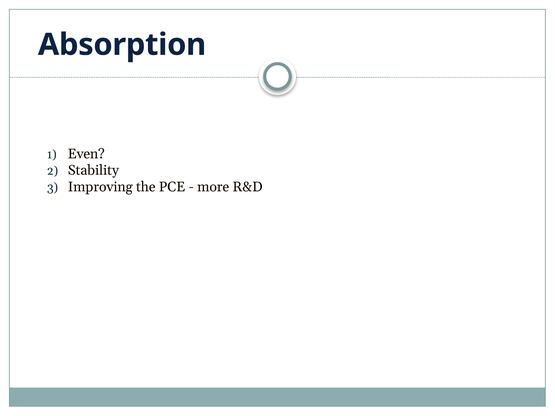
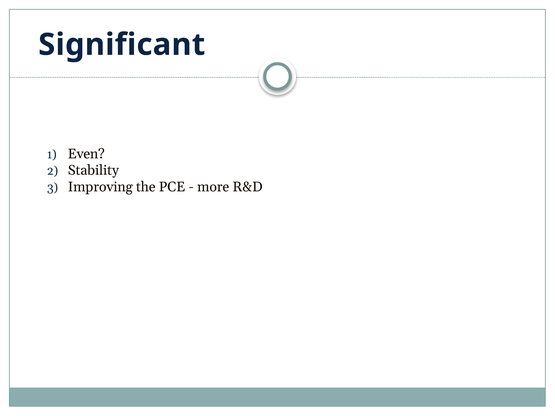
Absorption: Absorption -> Significant (122, 45)
